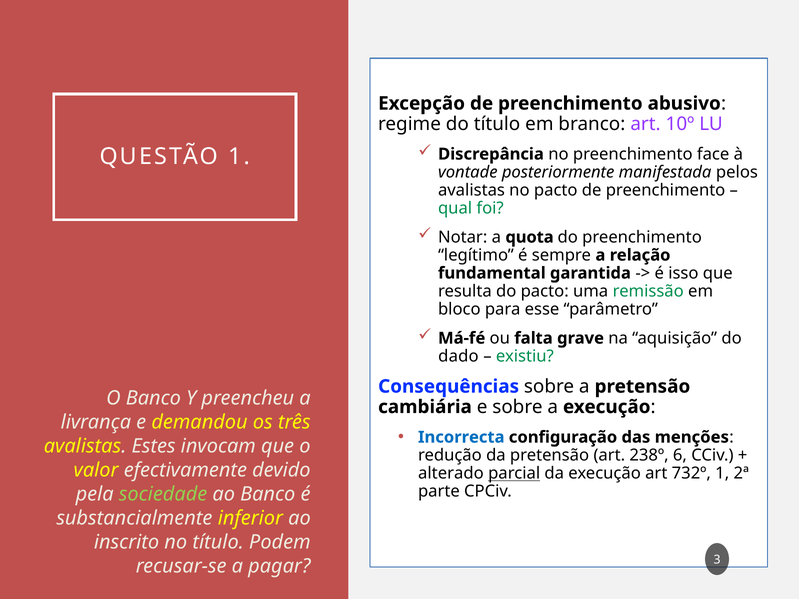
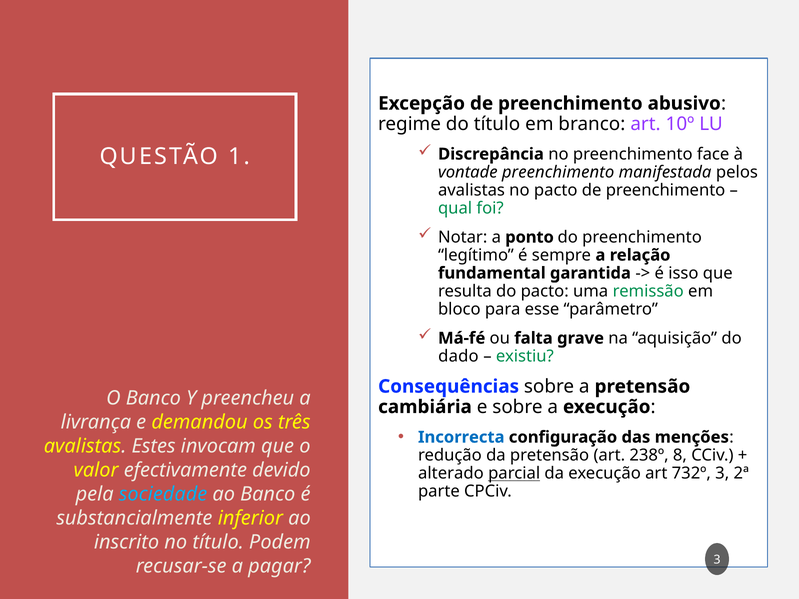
vontade posteriormente: posteriormente -> preenchimento (558, 172)
quota: quota -> ponto (530, 237)
6: 6 -> 8 (680, 455)
732º 1: 1 -> 3 (722, 473)
sociedade colour: light green -> light blue (163, 494)
